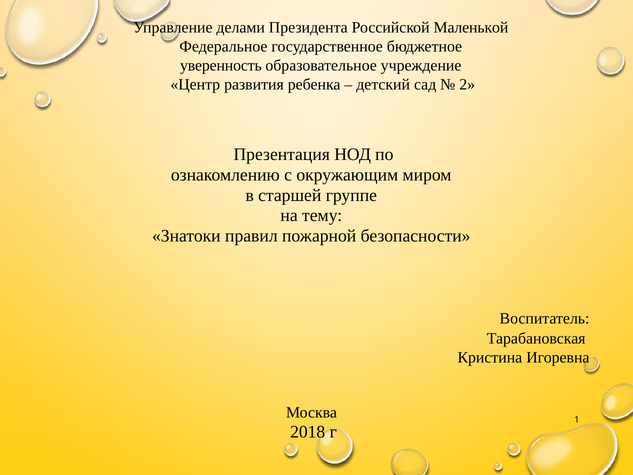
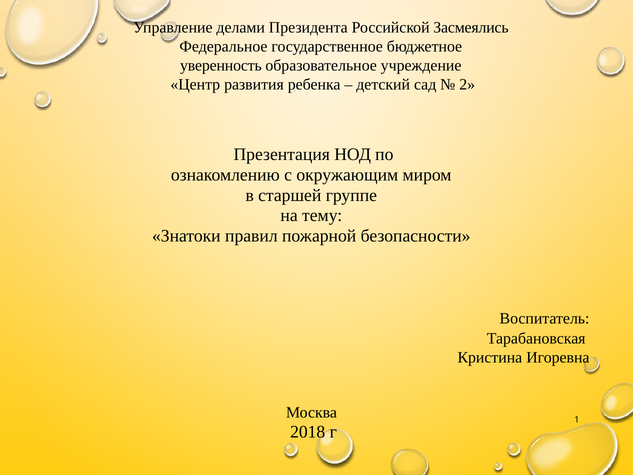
Маленькой: Маленькой -> Засмеялись (471, 27)
